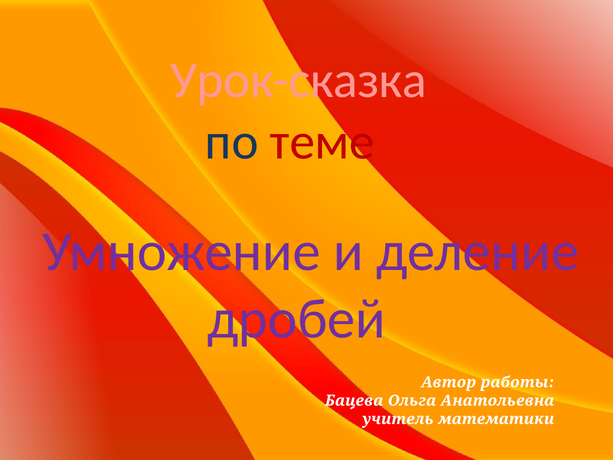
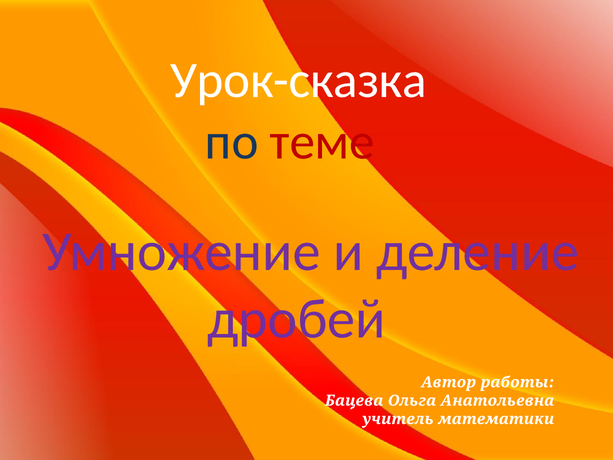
Урок-сказка colour: pink -> white (299, 80)
